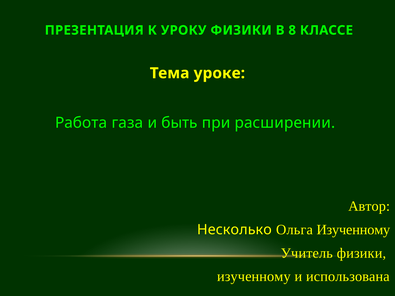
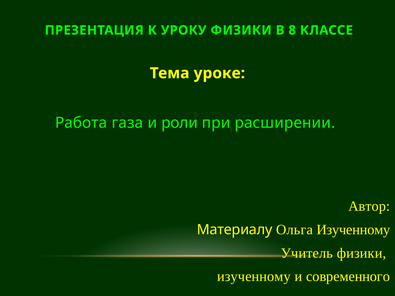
быть: быть -> роли (180, 123)
Несколько: Несколько -> Материалу (235, 230)
использована: использована -> современного (348, 277)
